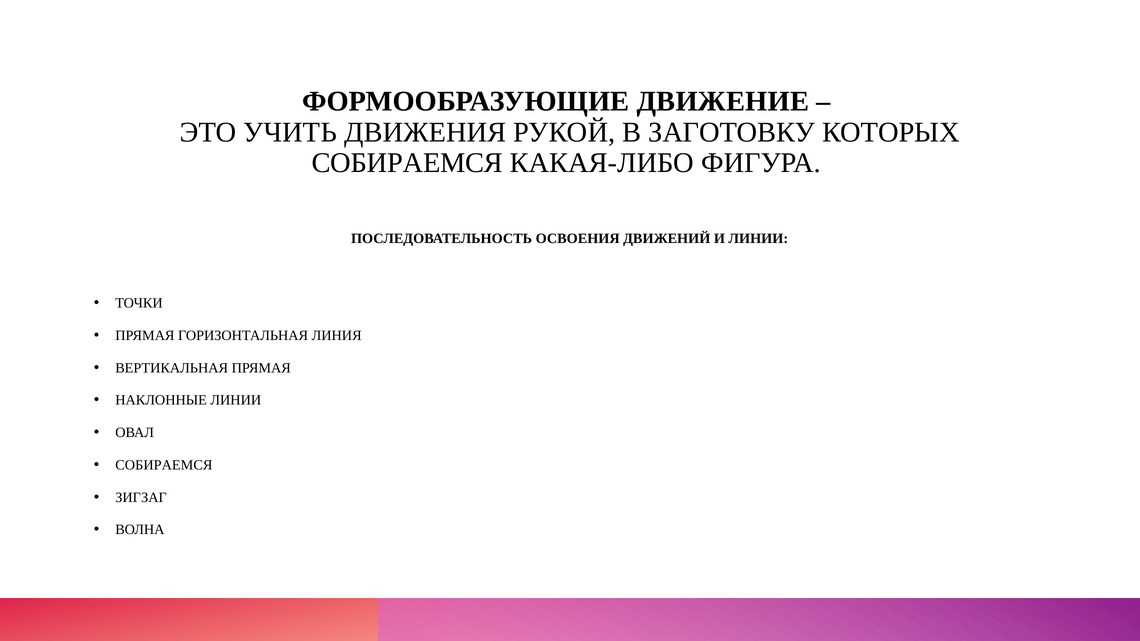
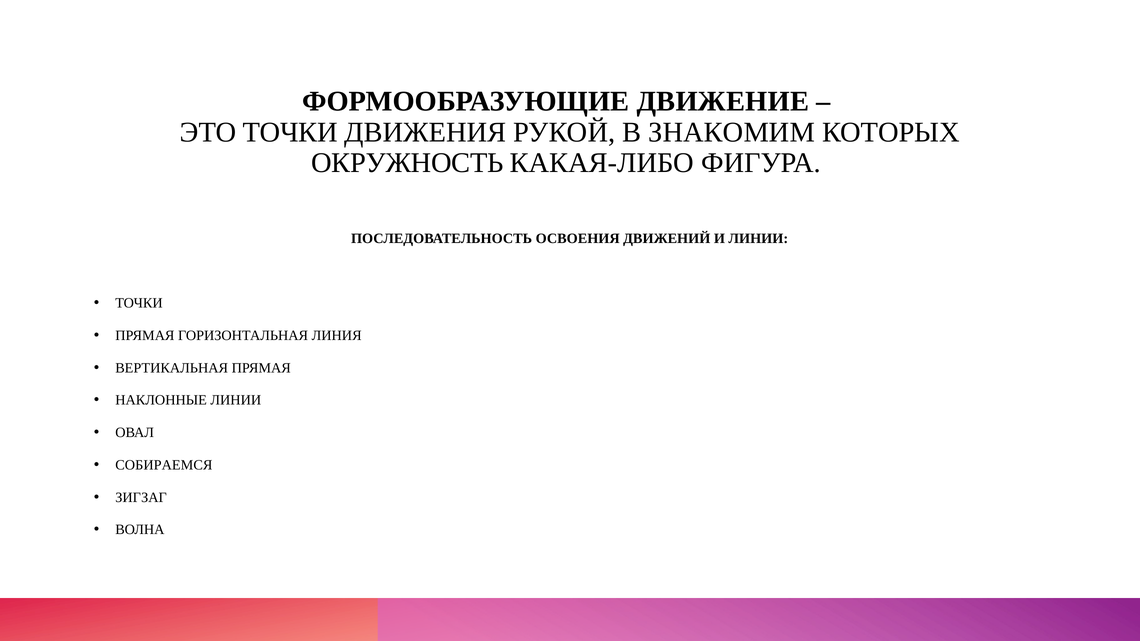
ЭТО УЧИТЬ: УЧИТЬ -> ТОЧКИ (290, 132)
ЗАГОТОВКУ: ЗАГОТОВКУ -> ЗНАКОМИМ (732, 132)
СОБИРАЕМСЯ: СОБИРАЕМСЯ -> ОКРУЖНОСТЬ (407, 163)
